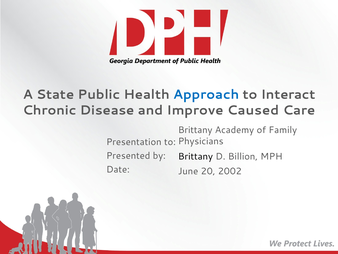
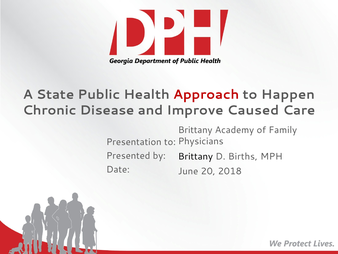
Approach colour: blue -> red (206, 94)
Interact: Interact -> Happen (288, 94)
Billion: Billion -> Births (243, 156)
2002: 2002 -> 2018 (230, 171)
